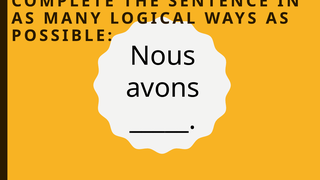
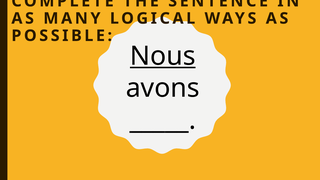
Nous underline: none -> present (163, 56)
